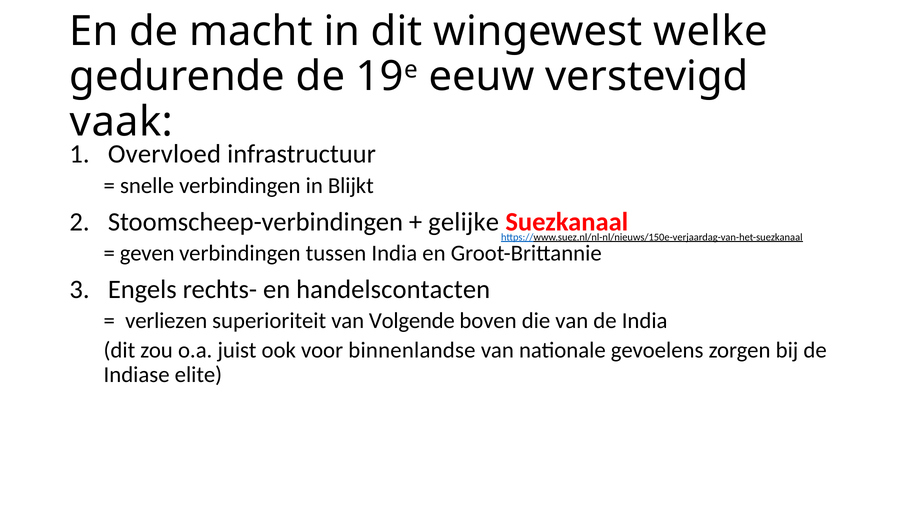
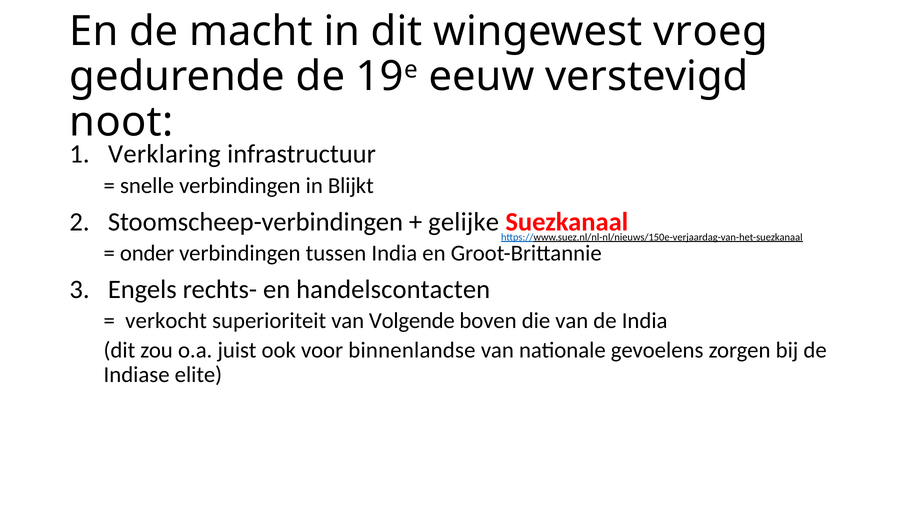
welke: welke -> vroeg (711, 31)
vaak: vaak -> noot (122, 122)
Overvloed: Overvloed -> Verklaring (164, 154)
geven: geven -> onder (147, 253)
verliezen: verliezen -> verkocht (166, 320)
